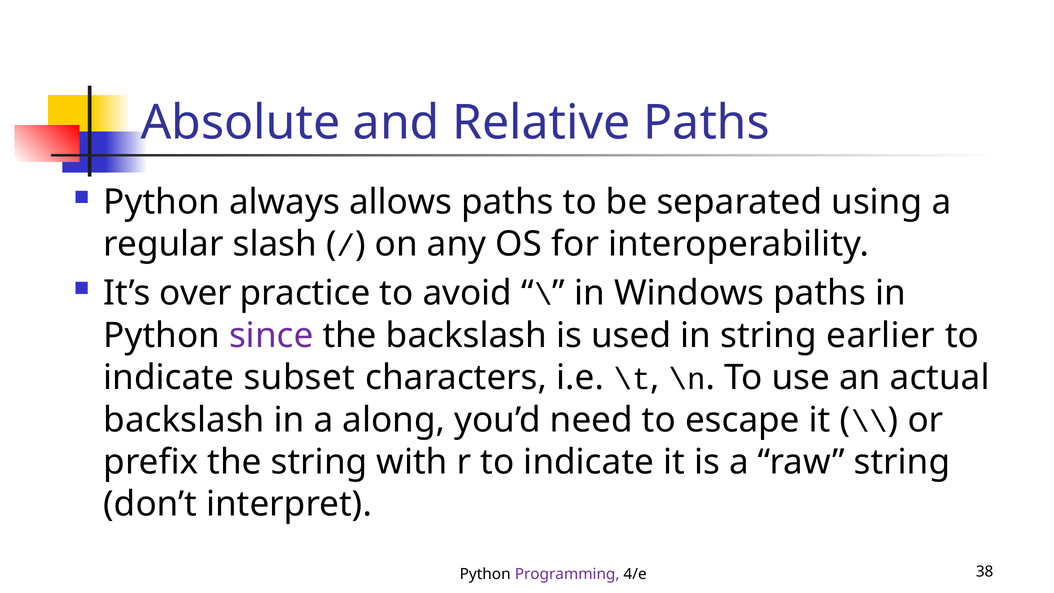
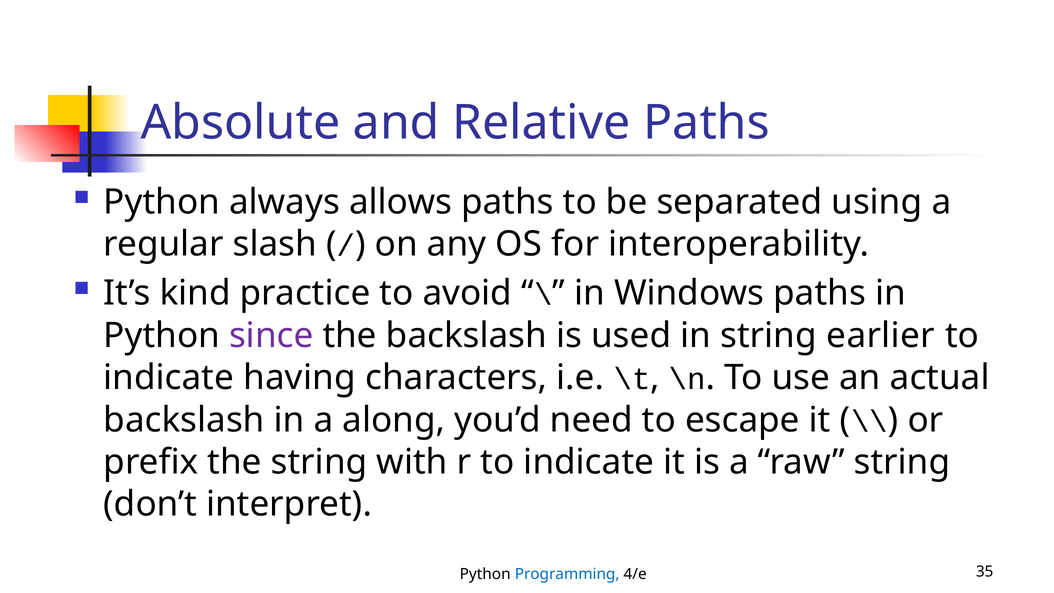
over: over -> kind (195, 293)
subset: subset -> having (299, 378)
Programming colour: purple -> blue (567, 574)
38: 38 -> 35 (985, 572)
